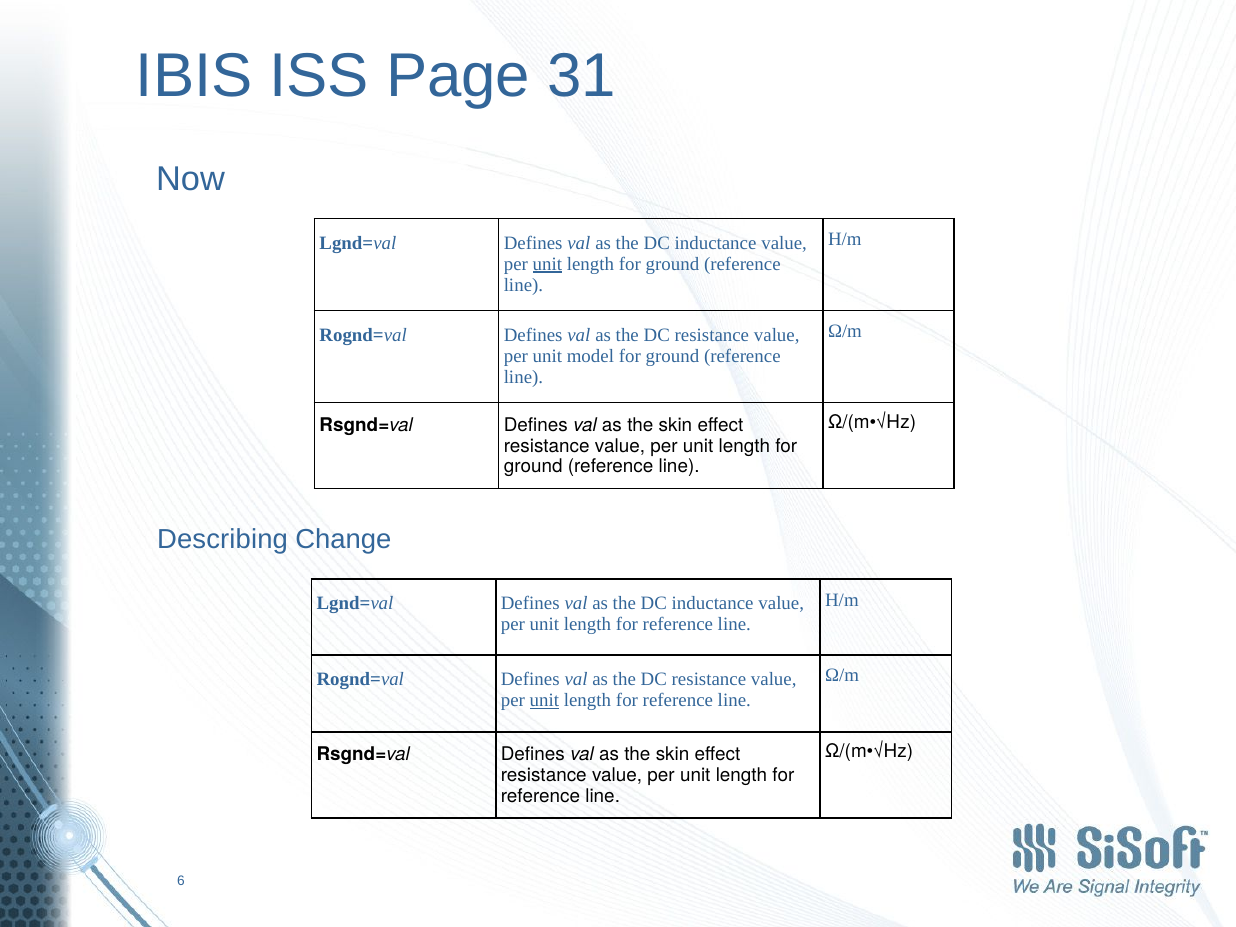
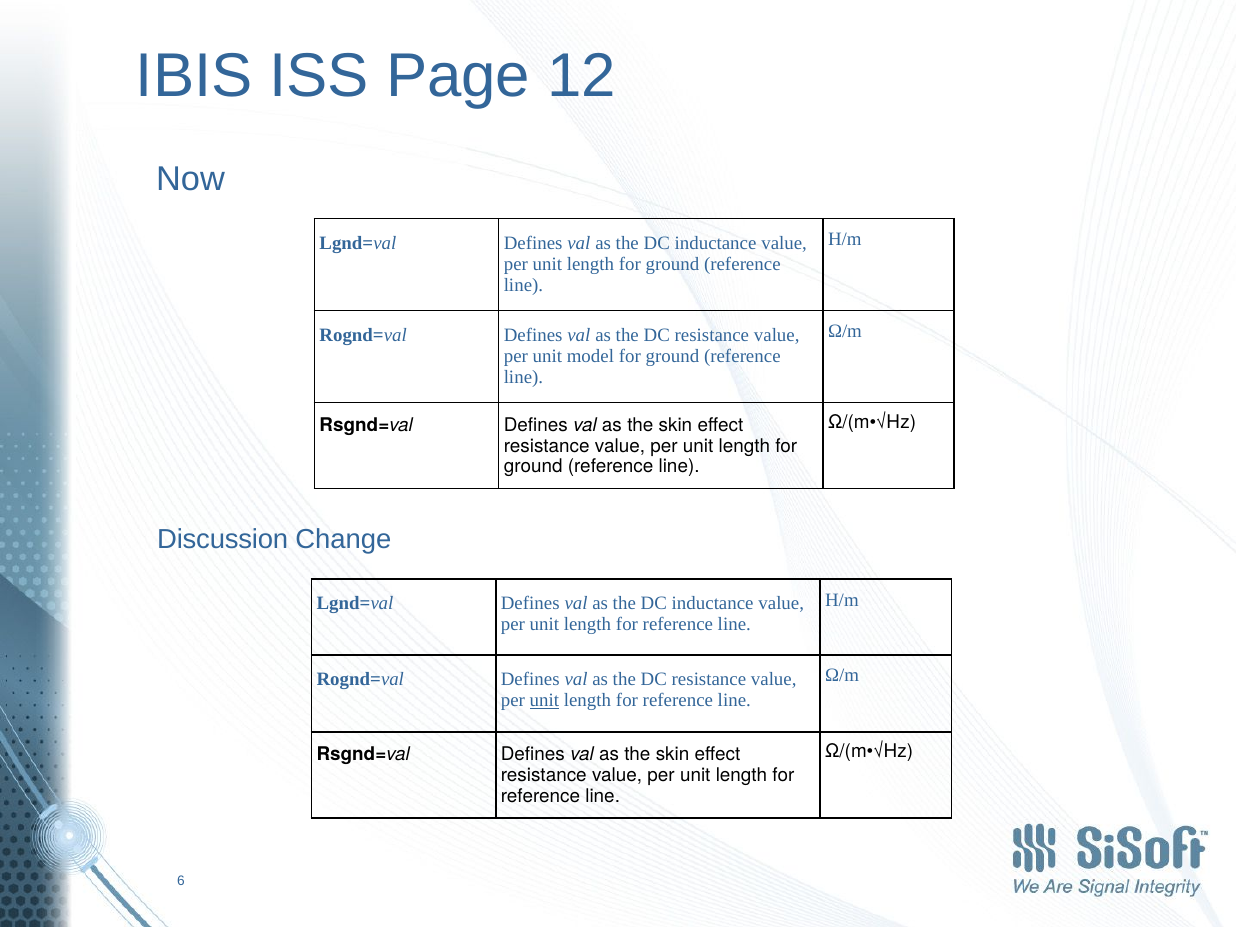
31: 31 -> 12 (582, 76)
unit underline: present -> none (547, 264)
Describing: Describing -> Discussion (223, 539)
